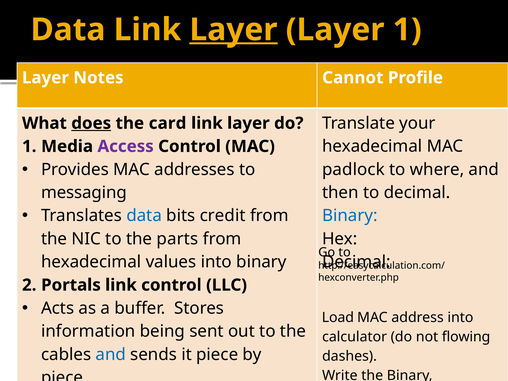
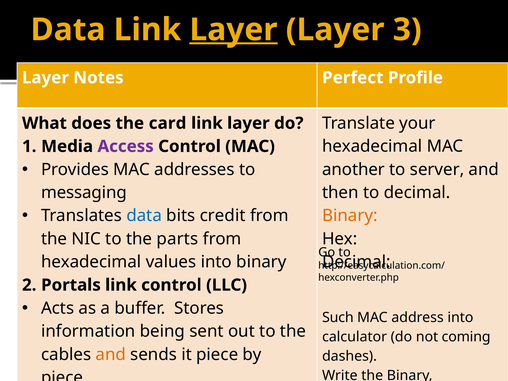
Layer 1: 1 -> 3 (407, 30)
Cannot: Cannot -> Perfect (353, 78)
does underline: present -> none (91, 123)
padlock: padlock -> another (354, 169)
where: where -> server (437, 169)
Binary colour: blue -> orange (350, 216)
Load: Load -> Such (338, 318)
flowing: flowing -> coming (466, 337)
and colour: blue -> orange (111, 354)
